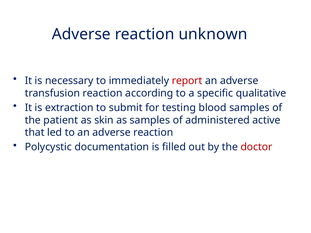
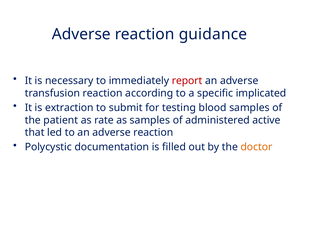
unknown: unknown -> guidance (213, 34)
qualitative: qualitative -> implicated (261, 93)
skin: skin -> rate (104, 120)
doctor colour: red -> orange (257, 147)
